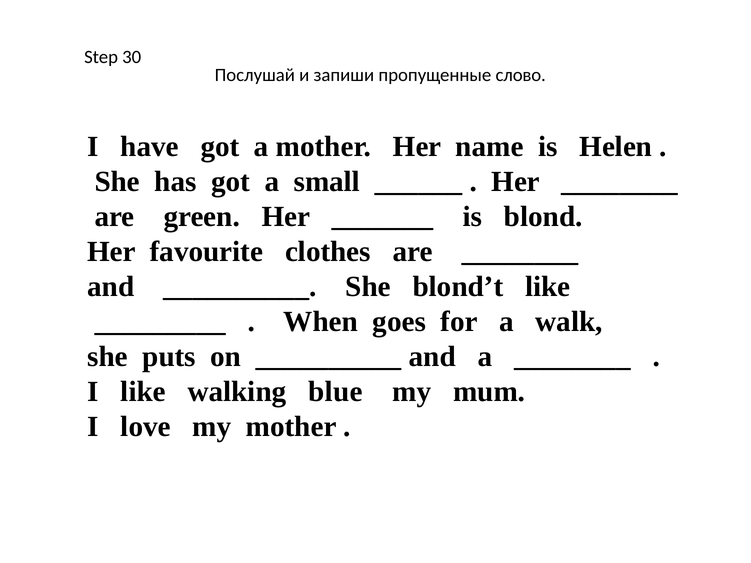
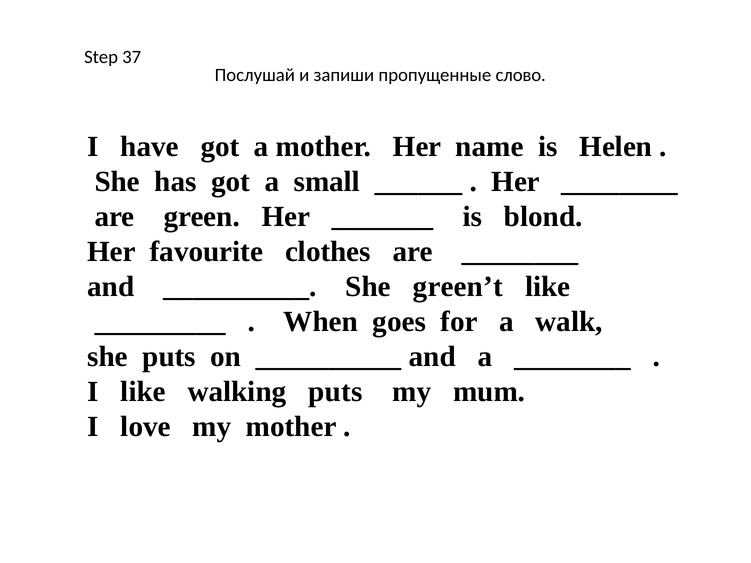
30: 30 -> 37 (132, 57)
blond’t: blond’t -> green’t (458, 287)
walking blue: blue -> puts (336, 392)
